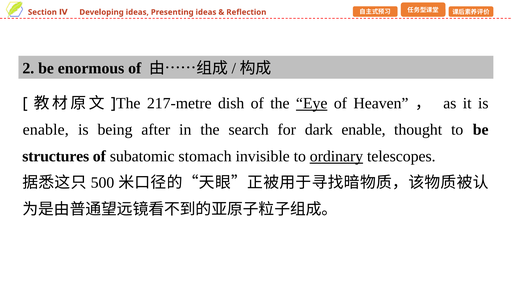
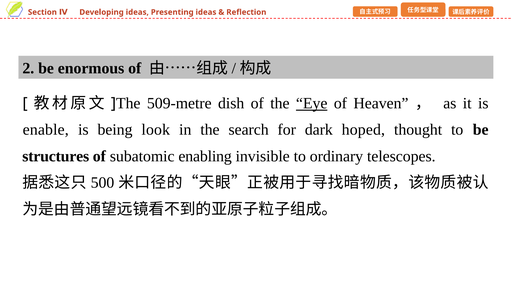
217-metre: 217-metre -> 509-metre (179, 103)
after: after -> look (156, 130)
dark enable: enable -> hoped (363, 130)
stomach: stomach -> enabling (205, 156)
ordinary underline: present -> none (336, 156)
